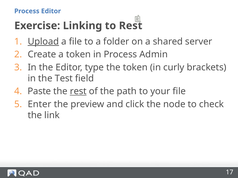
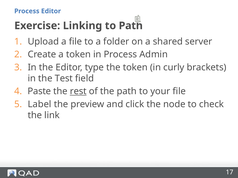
to Rest: Rest -> Path (131, 26)
Upload underline: present -> none (43, 42)
Enter: Enter -> Label (40, 104)
